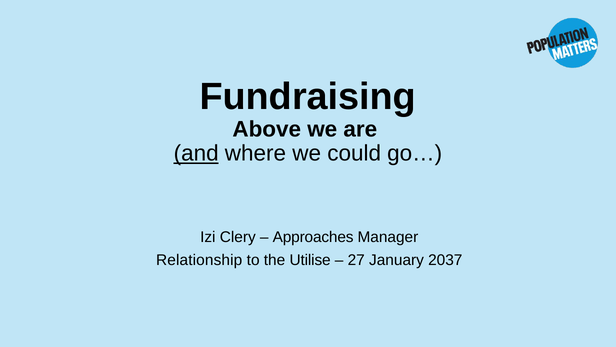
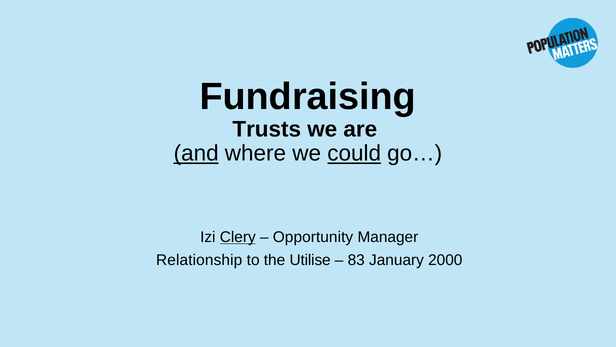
Above: Above -> Trusts (267, 129)
could underline: none -> present (354, 153)
Clery underline: none -> present (238, 237)
Approaches: Approaches -> Opportunity (313, 237)
27: 27 -> 83 (356, 260)
2037: 2037 -> 2000 (445, 260)
